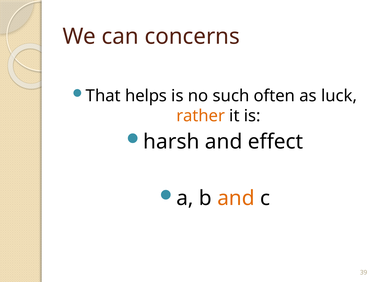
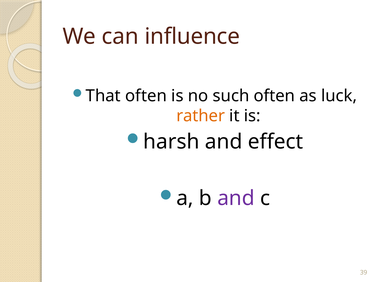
concerns: concerns -> influence (192, 36)
That helps: helps -> often (146, 96)
and colour: orange -> purple (236, 198)
